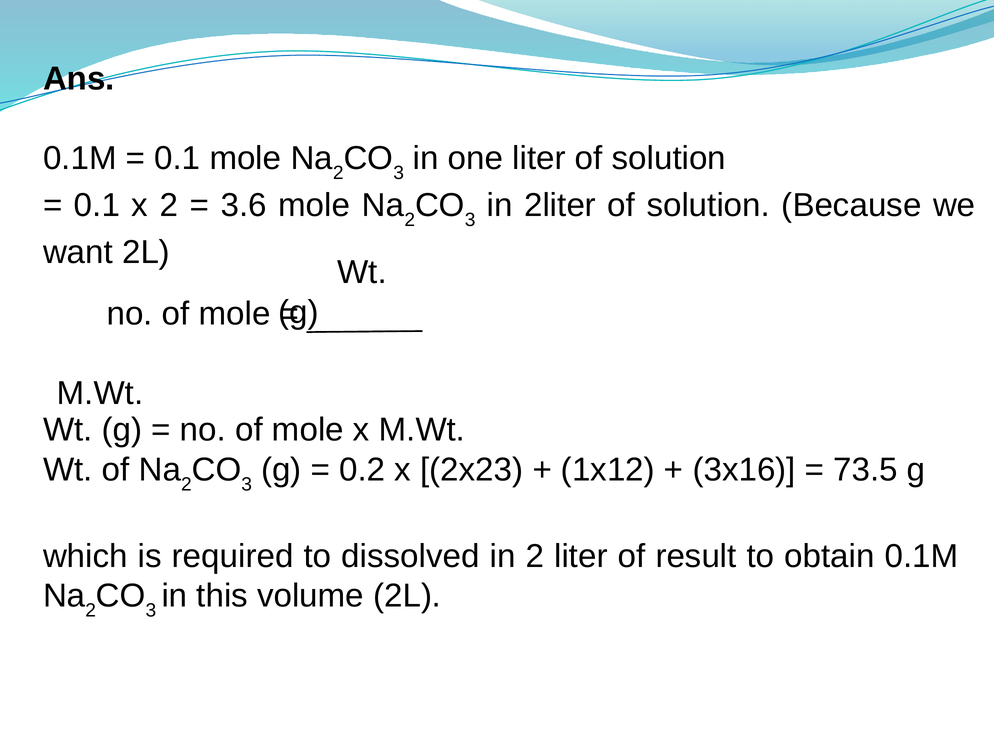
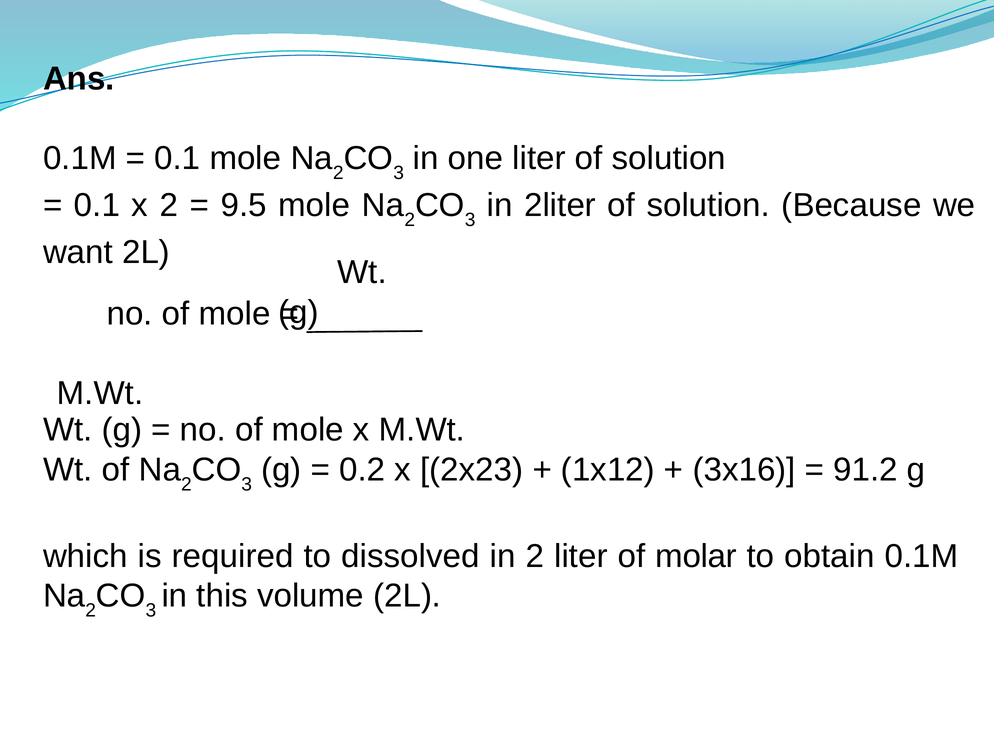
3.6: 3.6 -> 9.5 (244, 205)
73.5: 73.5 -> 91.2 (866, 470)
result: result -> molar (696, 557)
